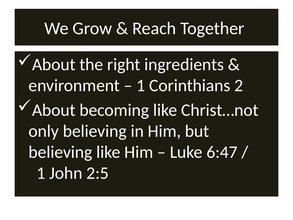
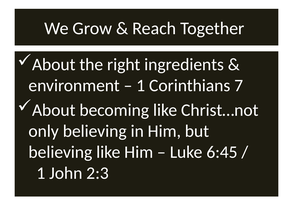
2: 2 -> 7 (239, 85)
6:47: 6:47 -> 6:45 (222, 152)
2:5: 2:5 -> 2:3 (98, 173)
